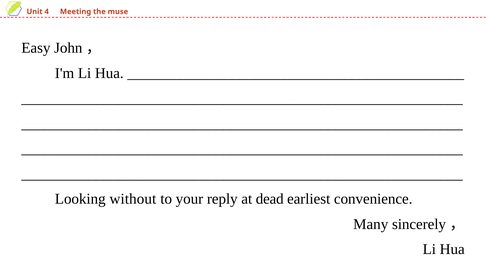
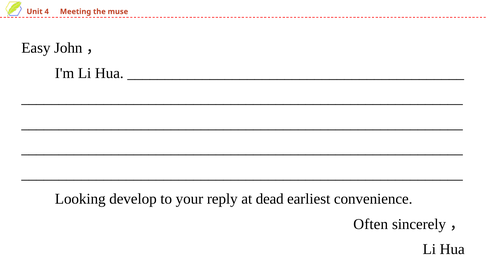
without: without -> develop (133, 199)
Many: Many -> Often (371, 224)
